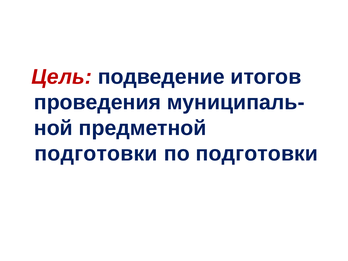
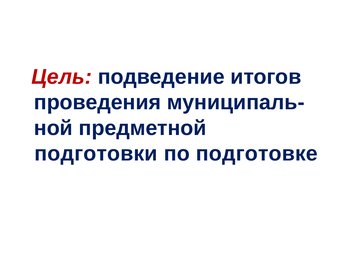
по подготовки: подготовки -> подготовке (257, 154)
